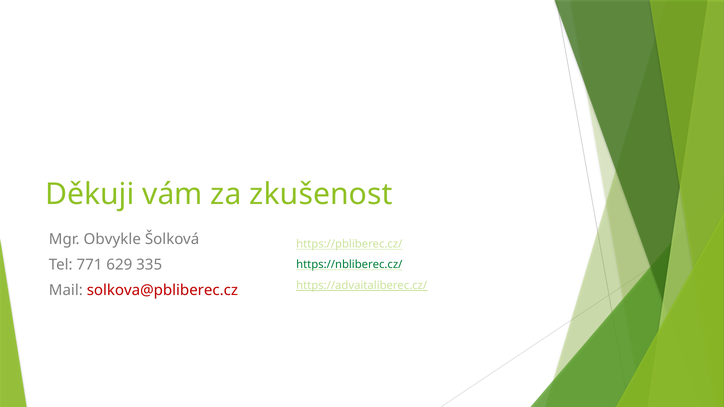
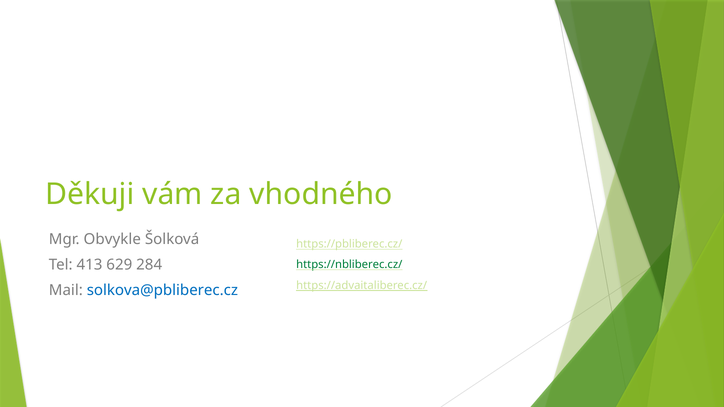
zkušenost: zkušenost -> vhodného (321, 194)
771: 771 -> 413 (89, 265)
335: 335 -> 284 (149, 265)
solkova@pbliberec.cz colour: red -> blue (162, 291)
